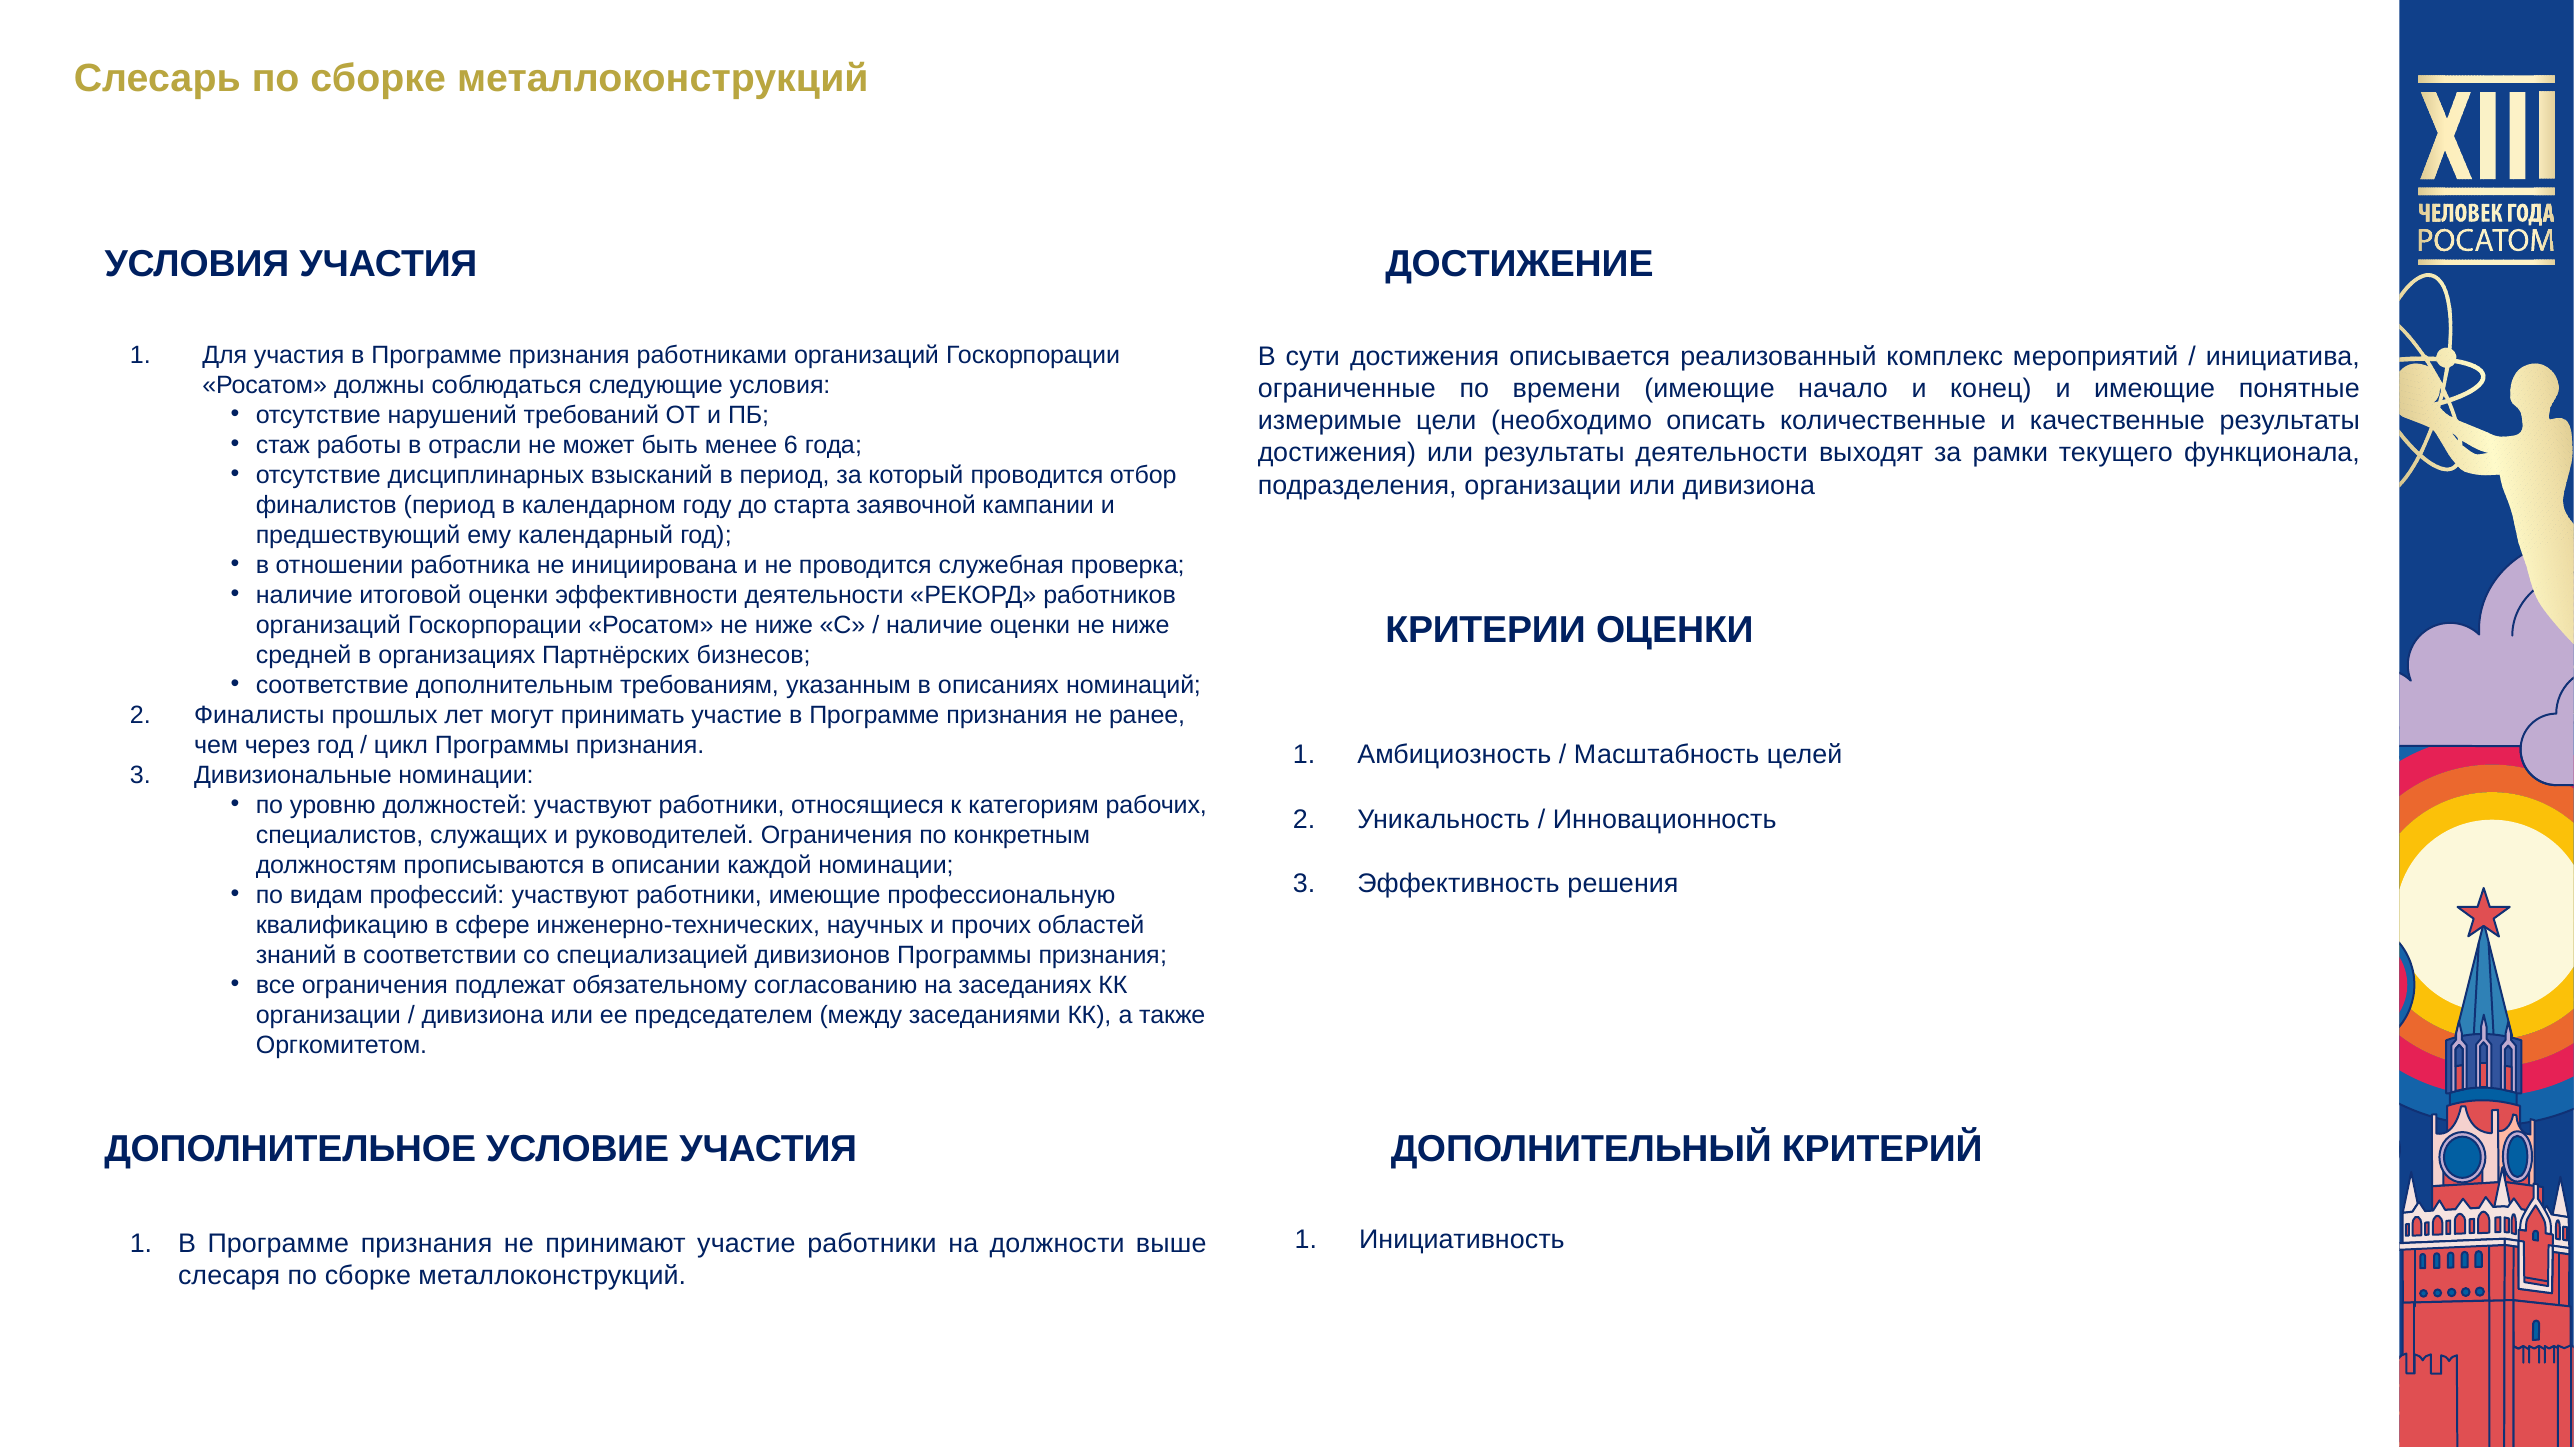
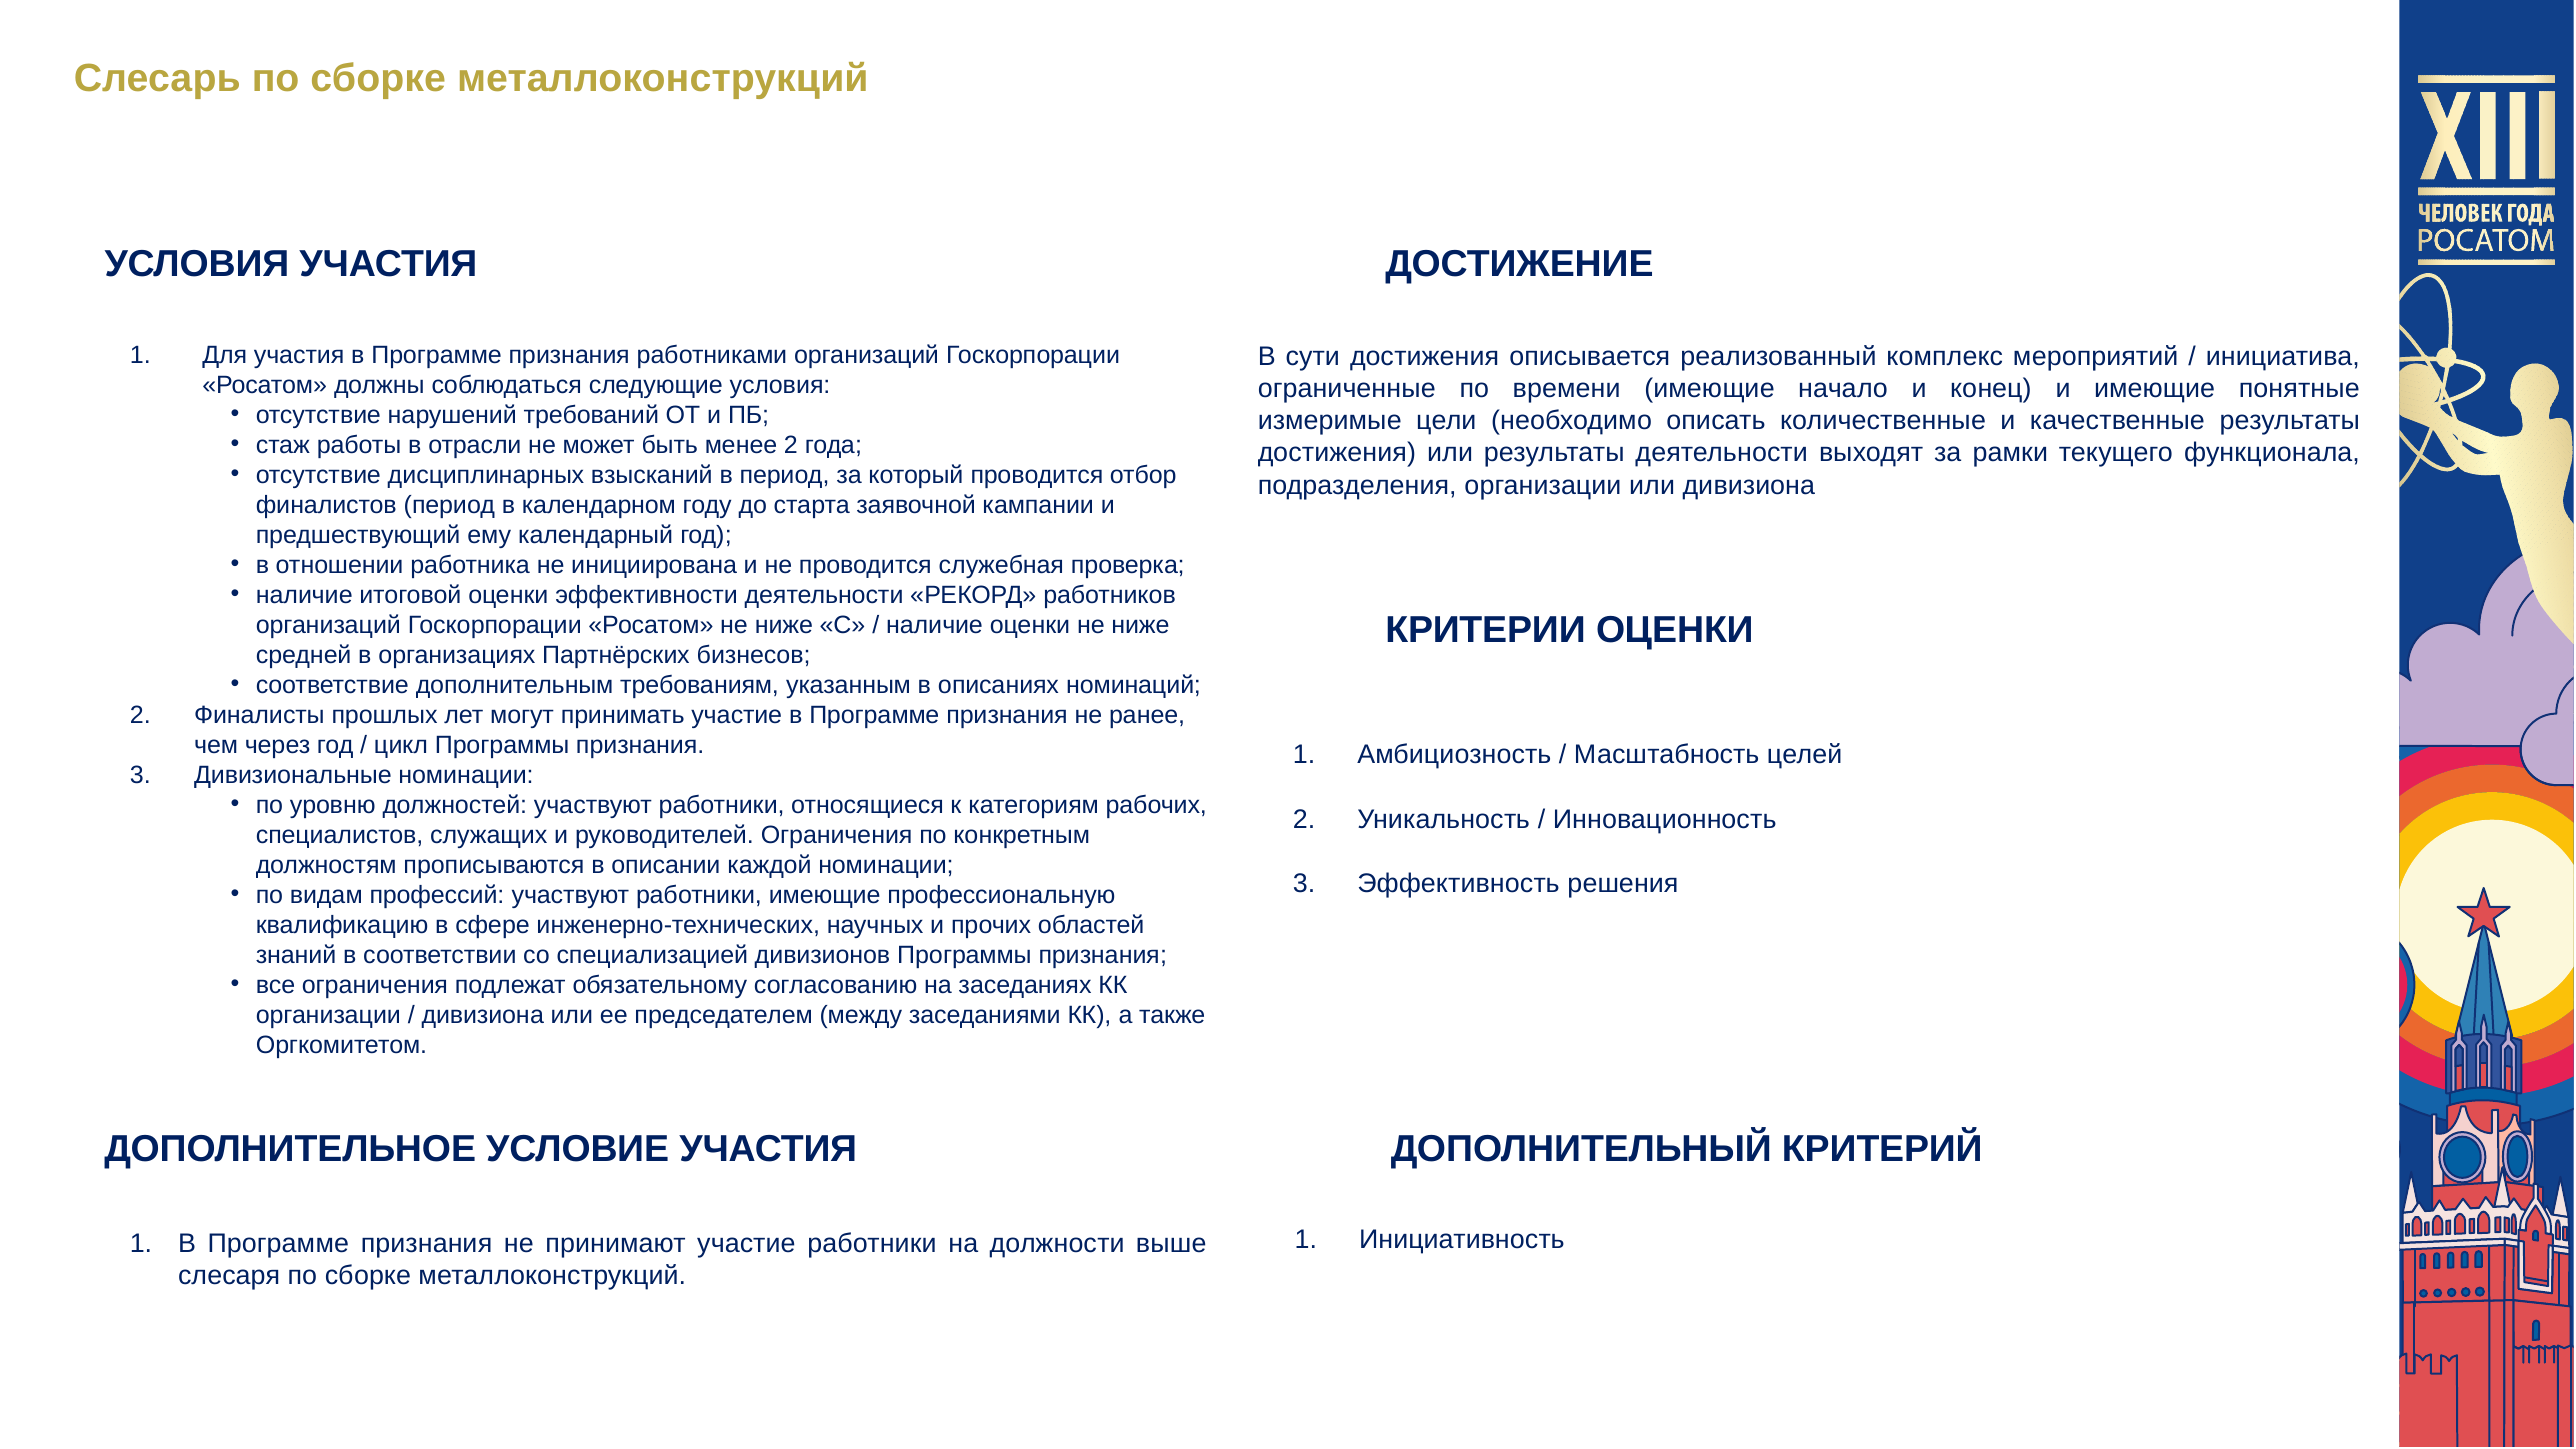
менее 6: 6 -> 2 (791, 445)
